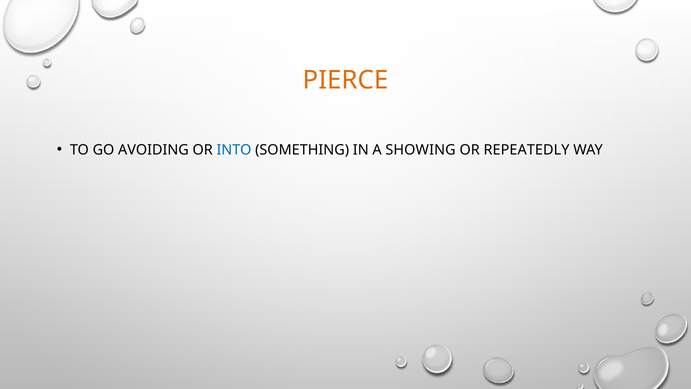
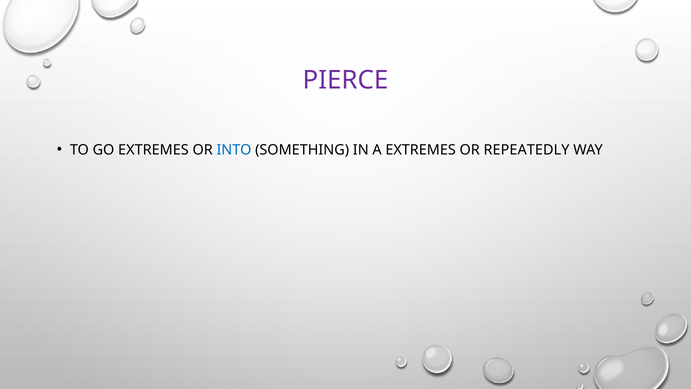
PIERCE colour: orange -> purple (345, 80)
GO AVOIDING: AVOIDING -> EXTREMES (153, 150)
A SHOWING: SHOWING -> EXTREMES (421, 150)
